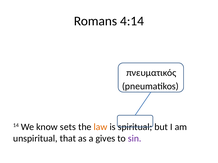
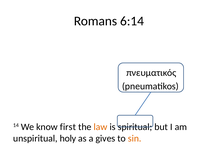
4:14: 4:14 -> 6:14 (132, 21)
sets: sets -> first (68, 127)
that: that -> holy (68, 139)
sin colour: purple -> orange (135, 139)
